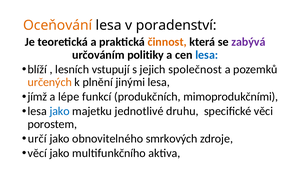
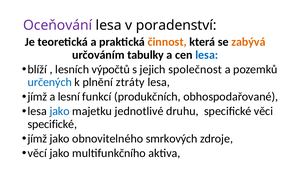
Oceňování colour: orange -> purple (58, 25)
zabývá colour: purple -> orange (248, 42)
politiky: politiky -> tabulky (146, 55)
vstupují: vstupují -> výpočtů (111, 69)
určených colour: orange -> blue (50, 82)
jinými: jinými -> ztráty (130, 82)
lépe: lépe -> lesní (69, 97)
mimoprodukčními: mimoprodukčními -> obhospodařované (231, 97)
porostem: porostem -> specifické (52, 124)
určí: určí -> jímž (37, 139)
